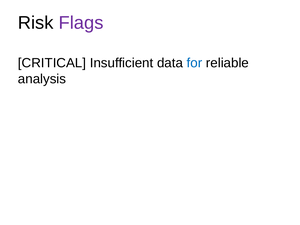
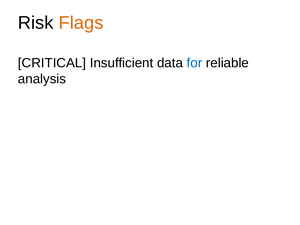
Flags colour: purple -> orange (81, 23)
